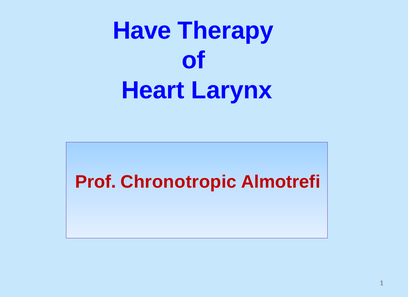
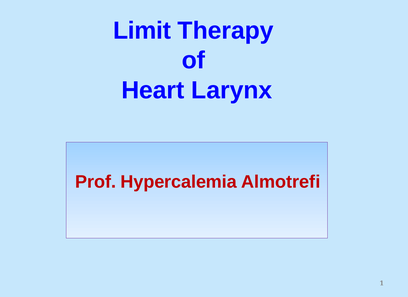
Have: Have -> Limit (142, 31)
Chronotropic: Chronotropic -> Hypercalemia (179, 182)
